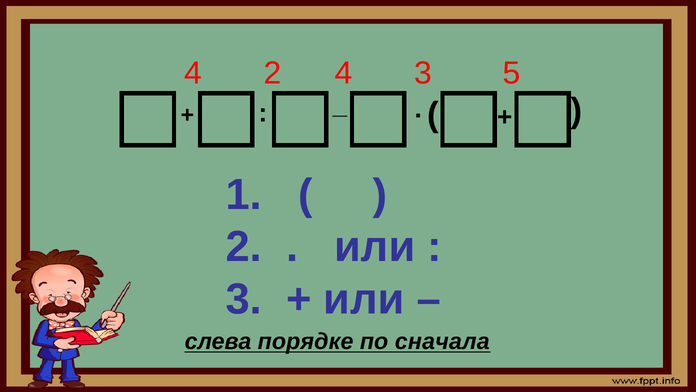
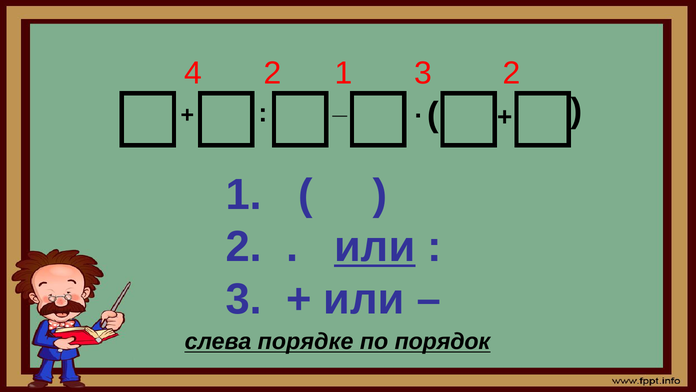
2 4: 4 -> 1 (344, 73)
3 5: 5 -> 2 (512, 73)
или underline: none -> present (375, 247)
сначала: сначала -> порядок (442, 341)
